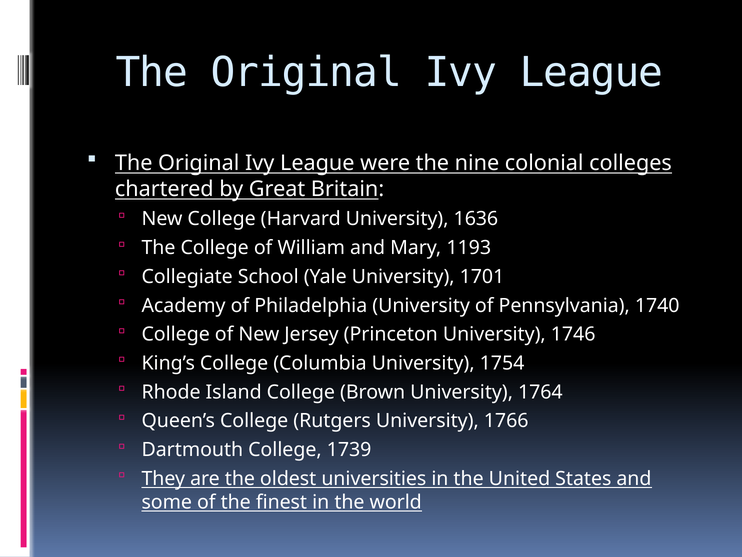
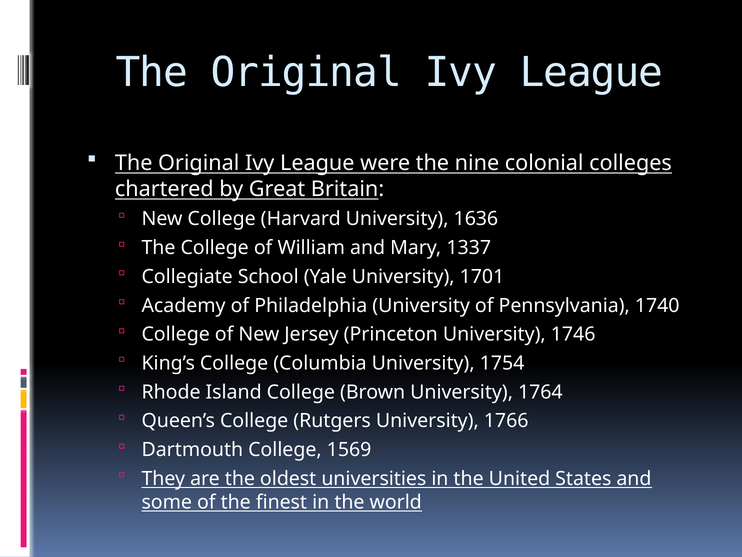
1193: 1193 -> 1337 (469, 248)
1739: 1739 -> 1569 (349, 449)
